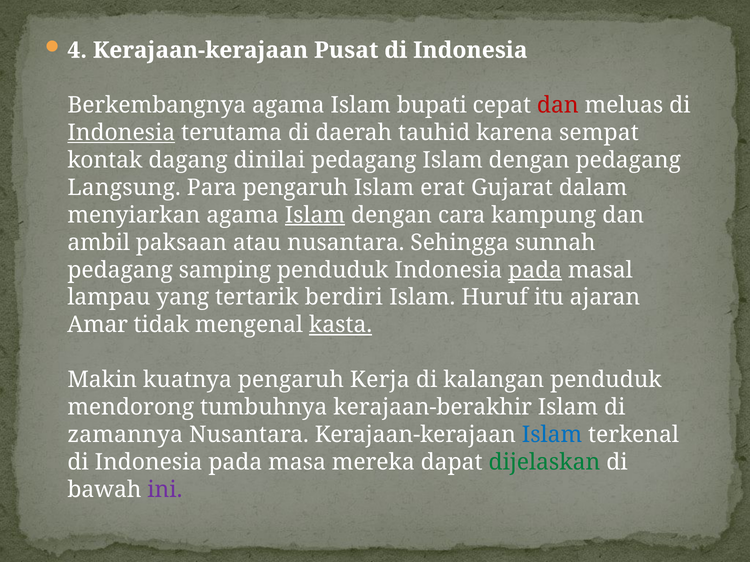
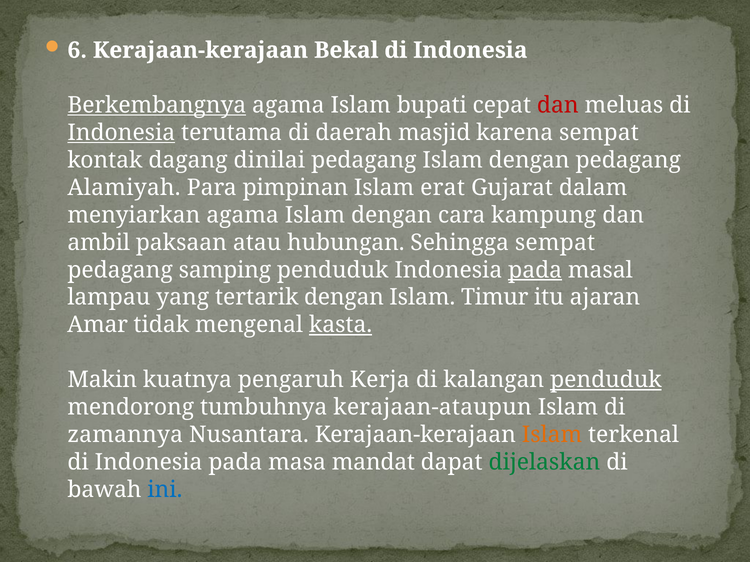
4: 4 -> 6 (77, 50)
Pusat: Pusat -> Bekal (346, 50)
Berkembangnya underline: none -> present (157, 105)
tauhid: tauhid -> masjid (434, 133)
Langsung: Langsung -> Alamiyah (124, 188)
Para pengaruh: pengaruh -> pimpinan (295, 188)
Islam underline: present -> none (315, 215)
atau nusantara: nusantara -> hubungan (346, 243)
Sehingga sunnah: sunnah -> sempat (555, 243)
tertarik berdiri: berdiri -> dengan (344, 298)
Huruf: Huruf -> Timur (495, 298)
penduduk underline: none -> present (606, 380)
kerajaan-berakhir: kerajaan-berakhir -> kerajaan-ataupun (433, 408)
Islam colour: blue -> orange (552, 435)
mereka: mereka -> mandat (373, 463)
ini colour: purple -> blue (165, 490)
